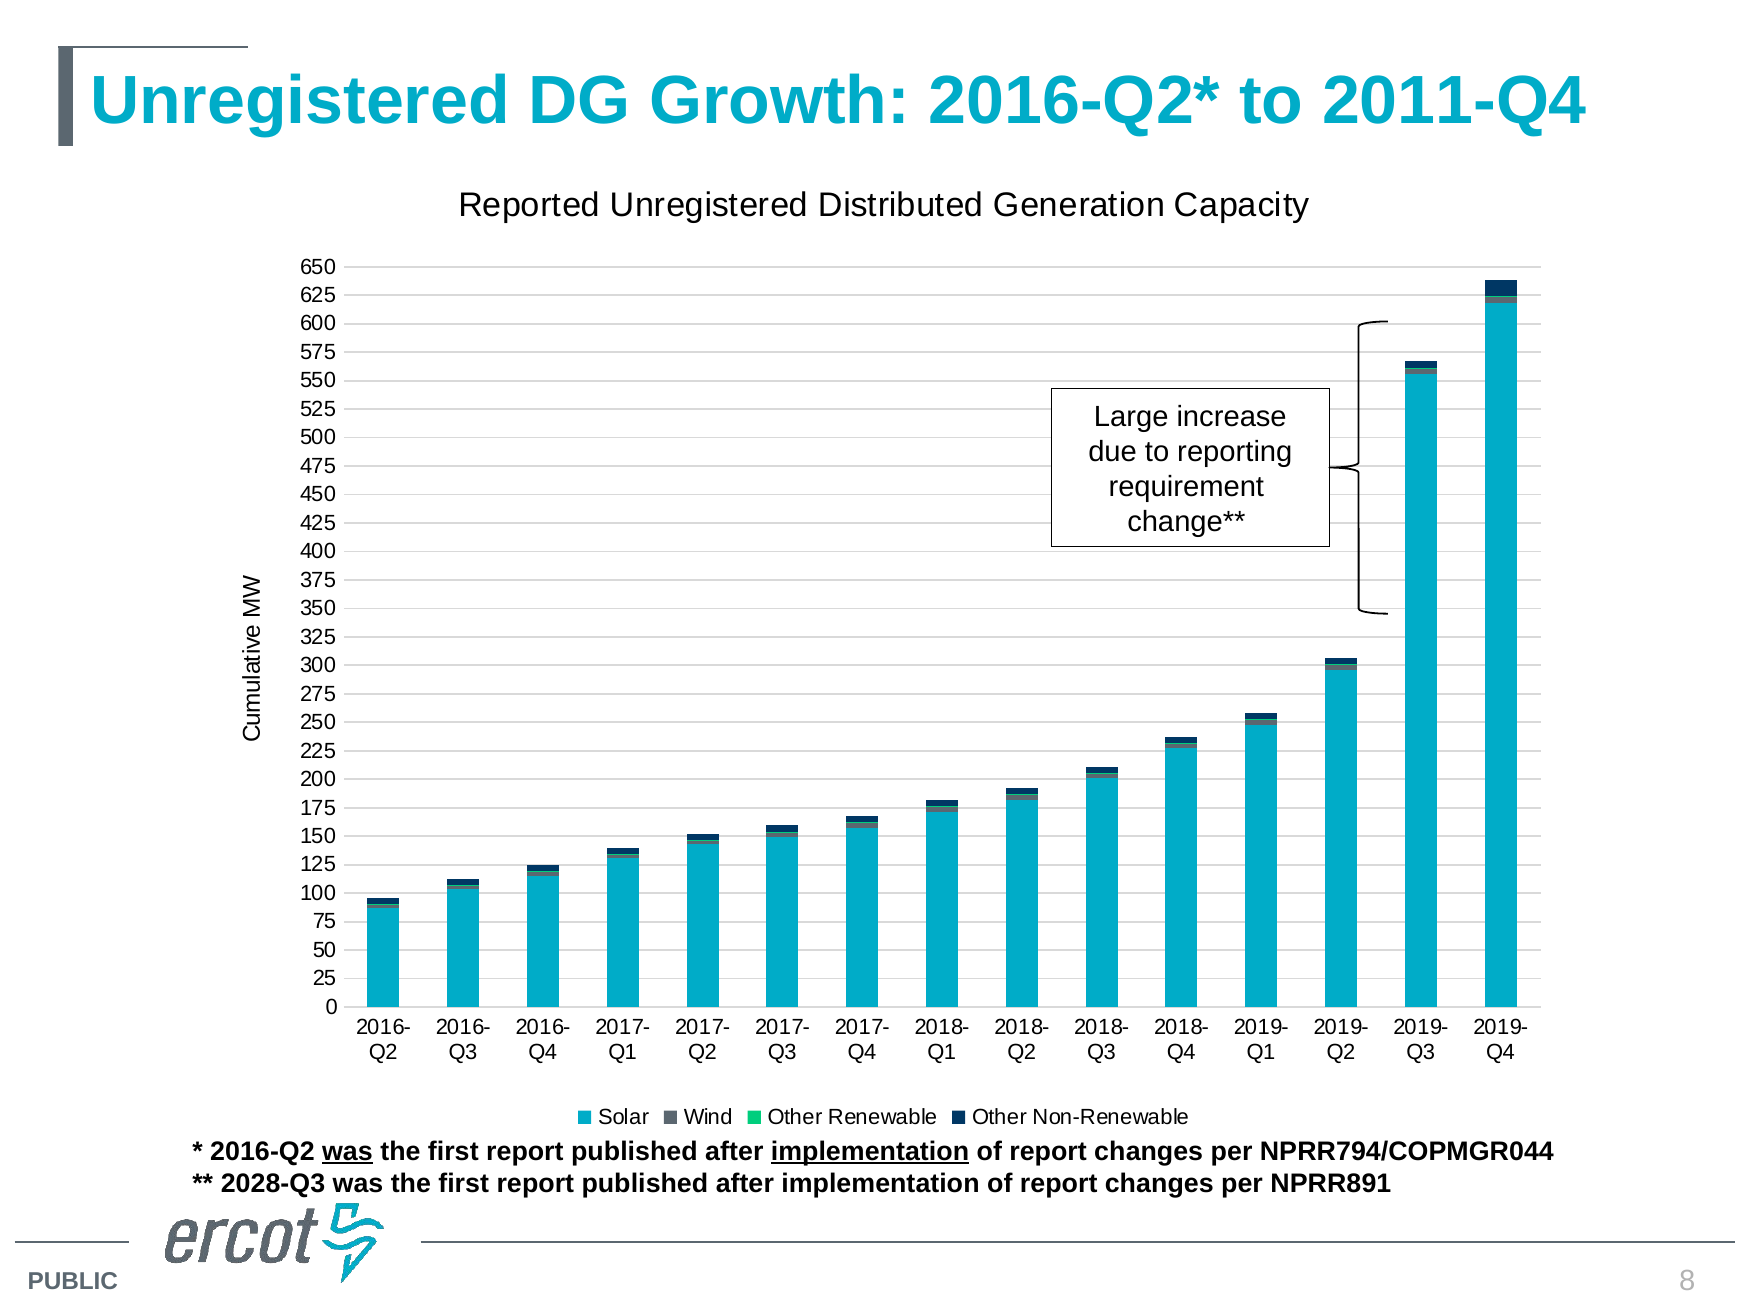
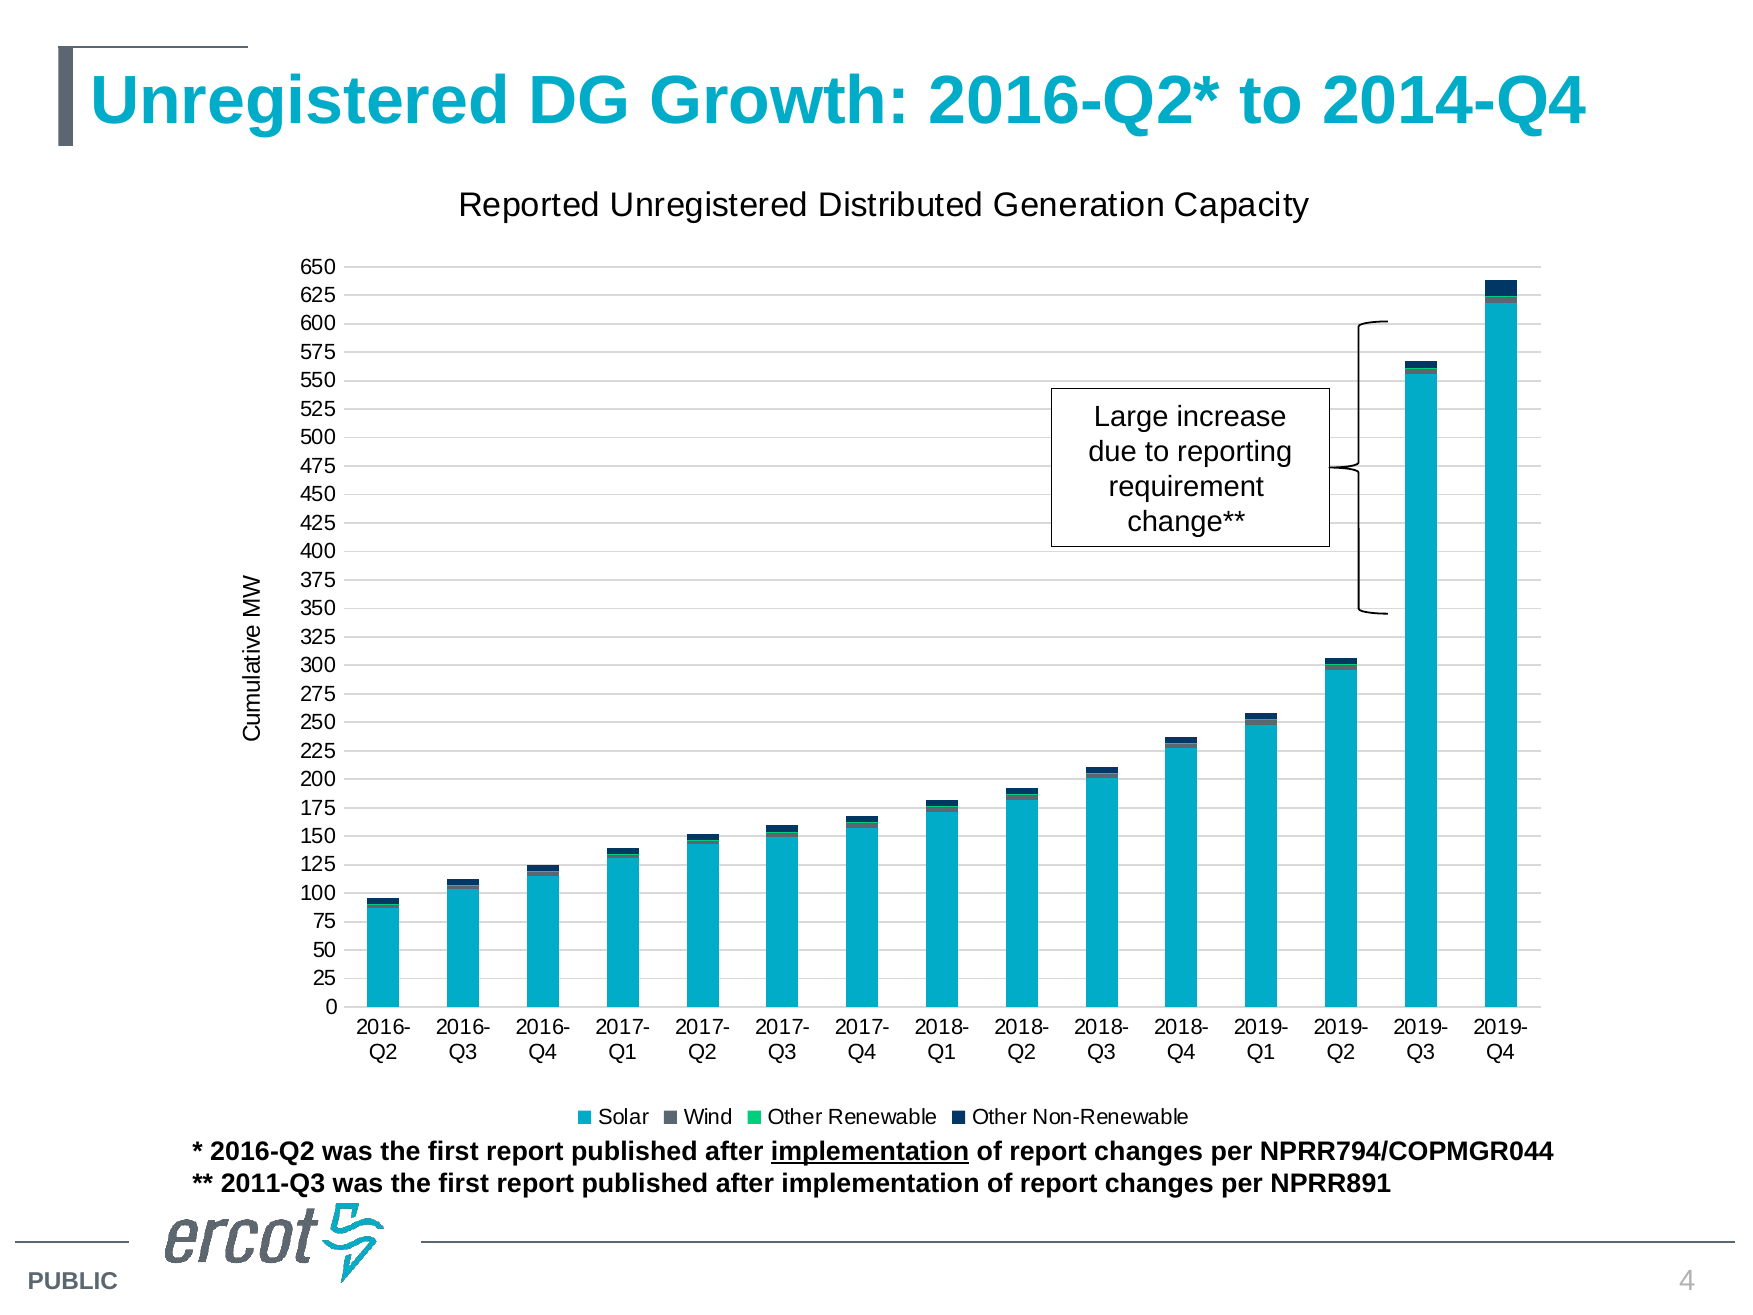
2011-Q4: 2011-Q4 -> 2014-Q4 (1454, 101)
was underline: present -> none (347, 1151)
2028-Q3: 2028-Q3 -> 2011-Q3 (273, 1183)
8: 8 -> 4 (1687, 1281)
